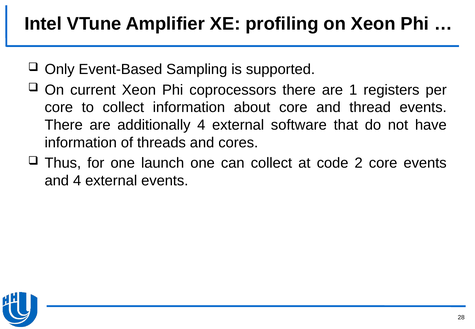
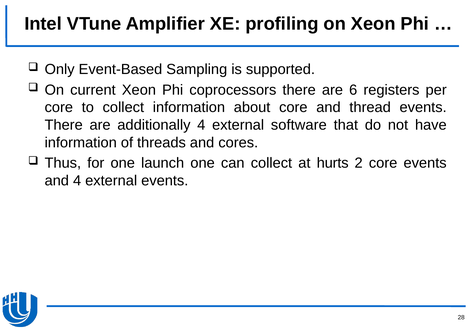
1: 1 -> 6 (353, 90)
code: code -> hurts (333, 163)
